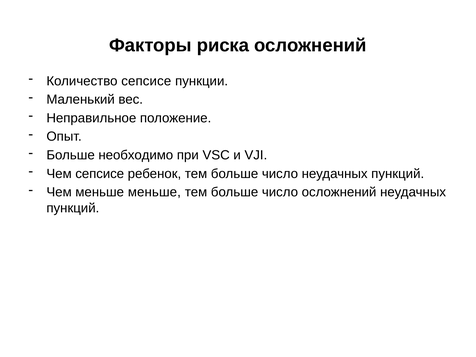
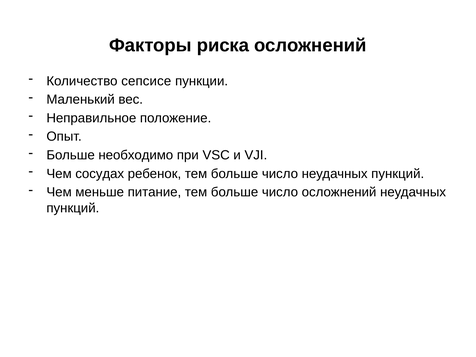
Чем сепсисе: сепсисе -> сосудах (100, 174)
меньше меньше: меньше -> питание (154, 192)
